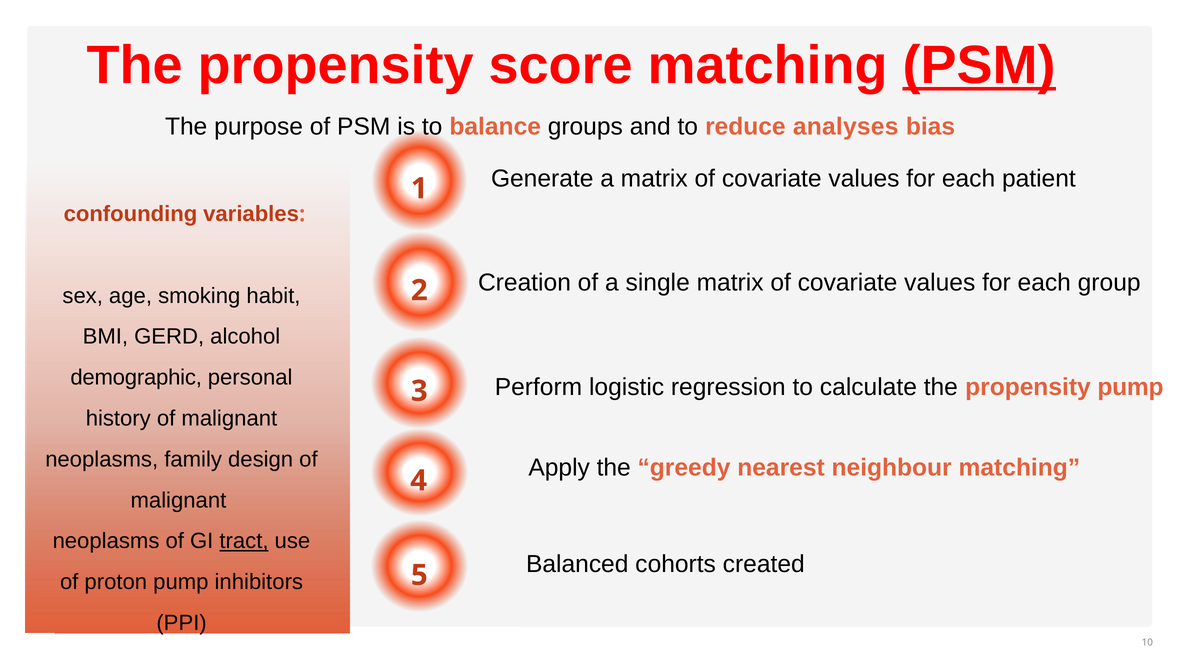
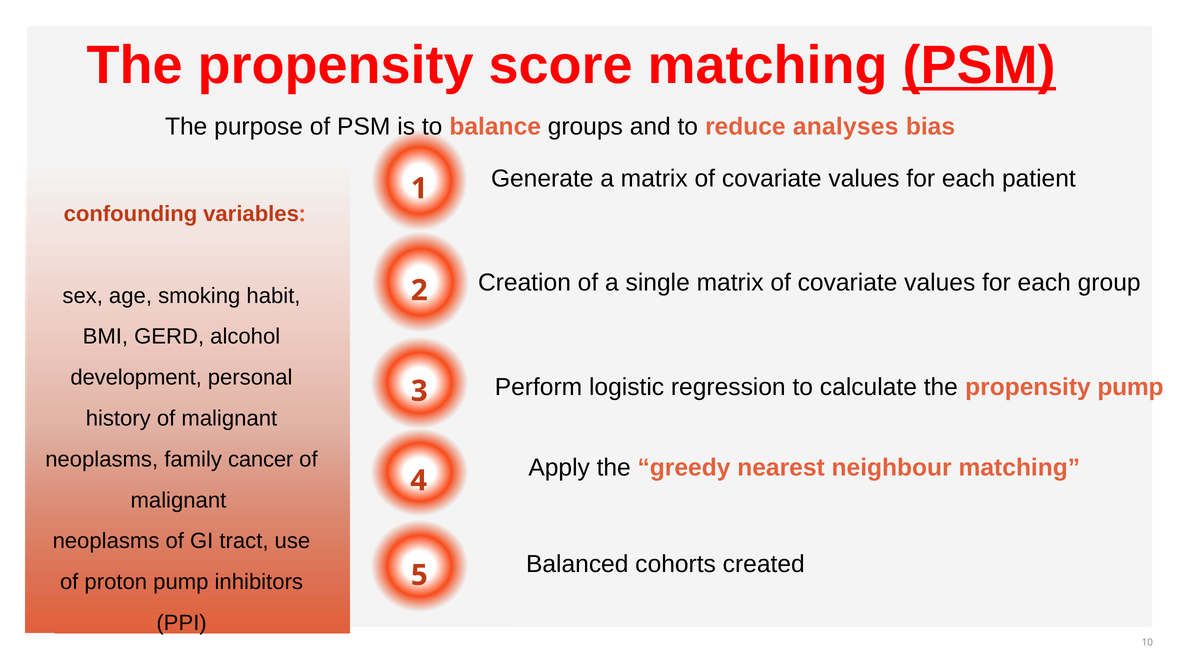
demographic: demographic -> development (136, 378)
design: design -> cancer (261, 460)
tract underline: present -> none (244, 541)
